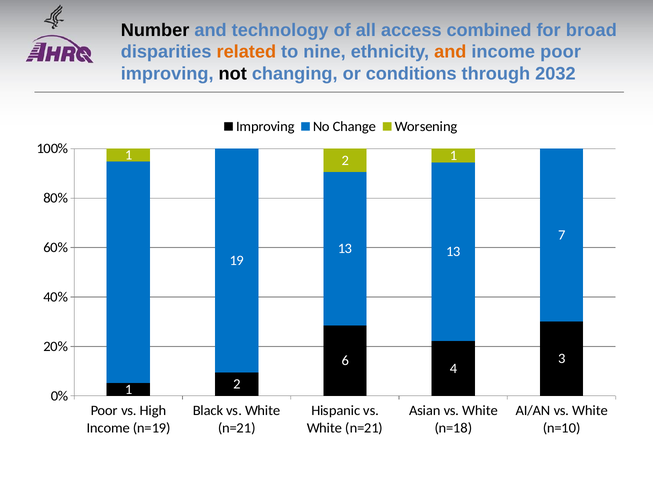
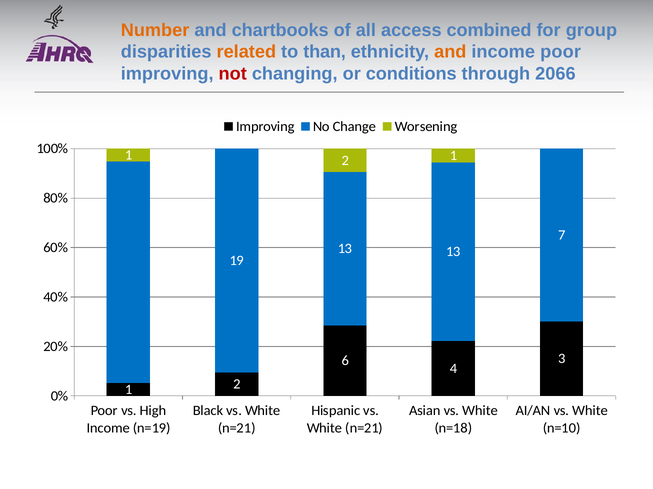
Number colour: black -> orange (155, 30)
technology: technology -> chartbooks (280, 30)
broad: broad -> group (591, 30)
nine: nine -> than (325, 52)
not colour: black -> red (233, 74)
2032: 2032 -> 2066 (555, 74)
